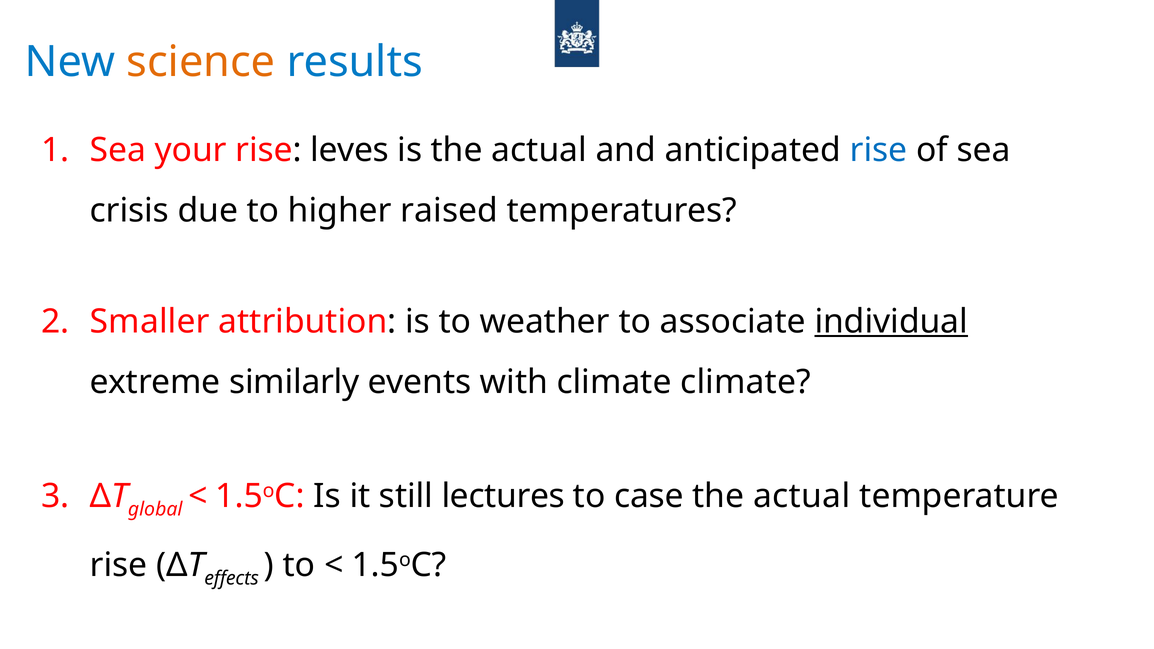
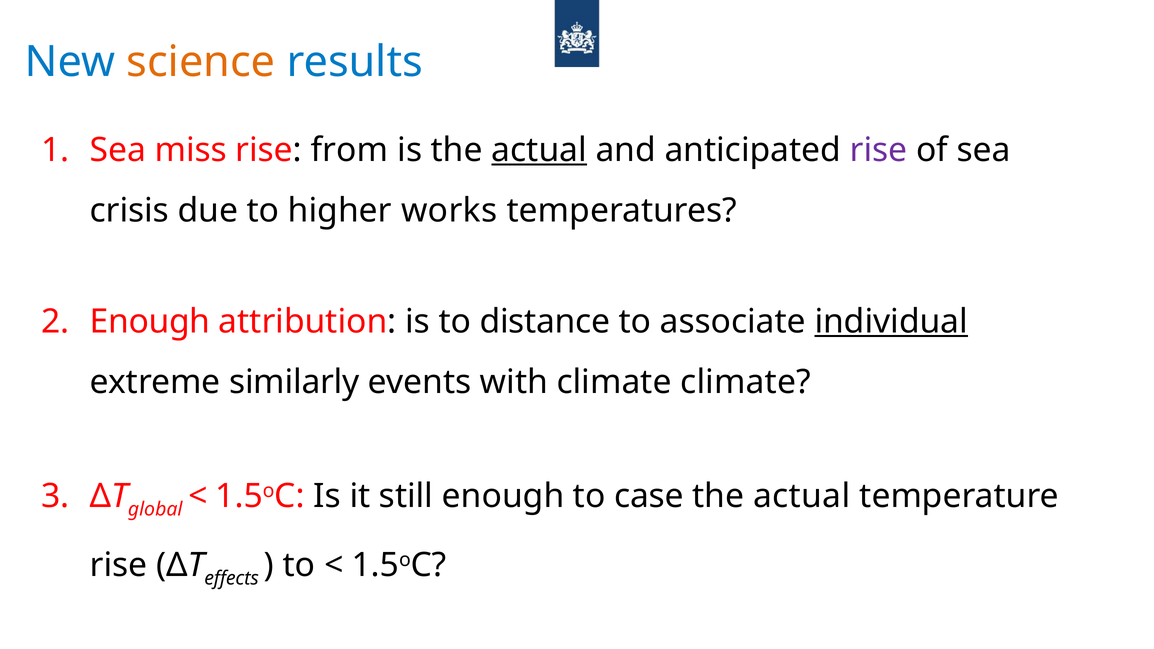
your: your -> miss (191, 150)
leves: leves -> from (349, 150)
actual underline: none -> present (539, 150)
rise colour: blue -> purple (879, 150)
raised: raised -> works (449, 211)
Smaller: Smaller -> Enough (150, 322)
weather: weather -> distance (545, 322)
still lectures: lectures -> enough (503, 496)
